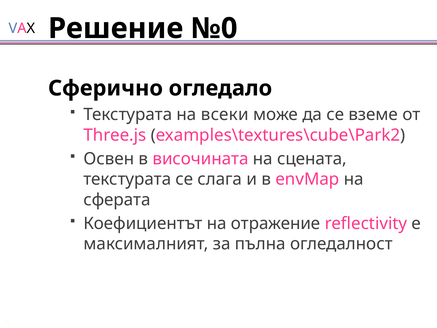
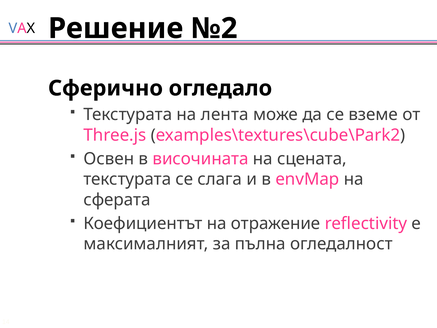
№0: №0 -> №2 (214, 28)
всеки: всеки -> лента (225, 115)
